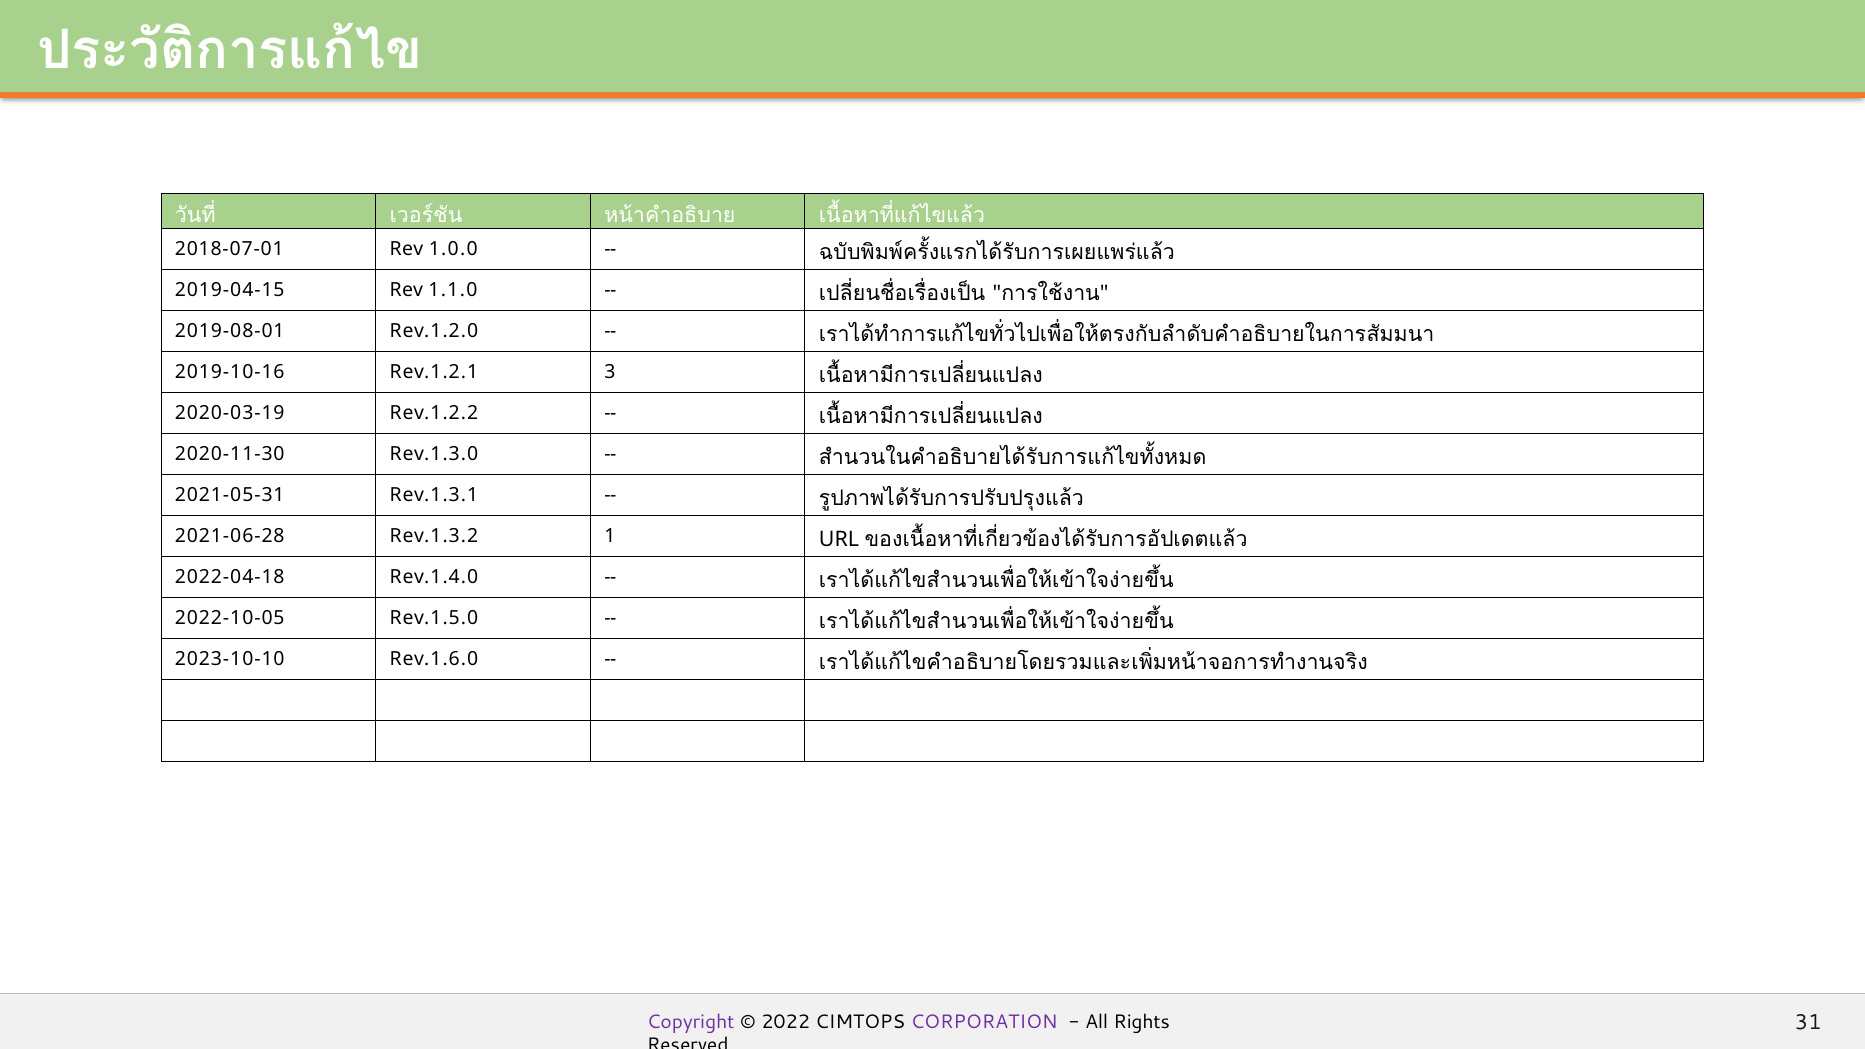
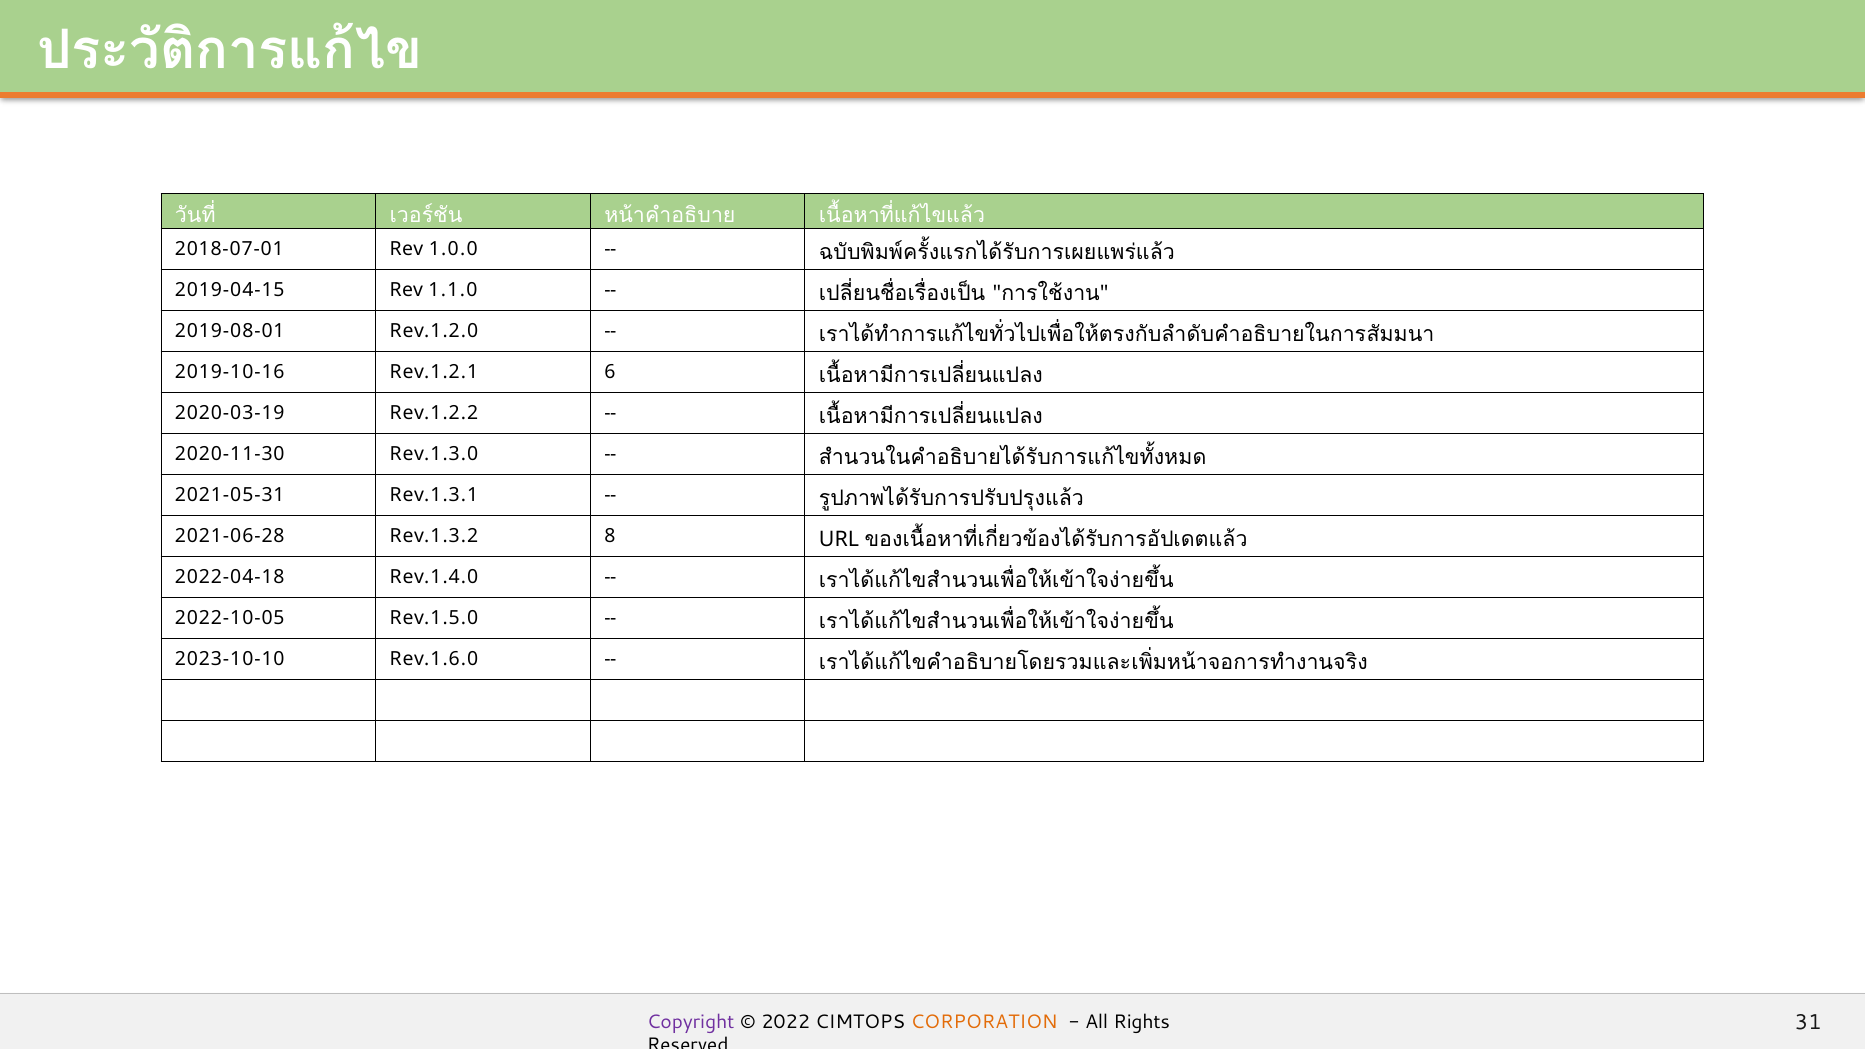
3: 3 -> 6 (610, 372)
1: 1 -> 8 (610, 536)
CORPORATION colour: purple -> orange (984, 1022)
